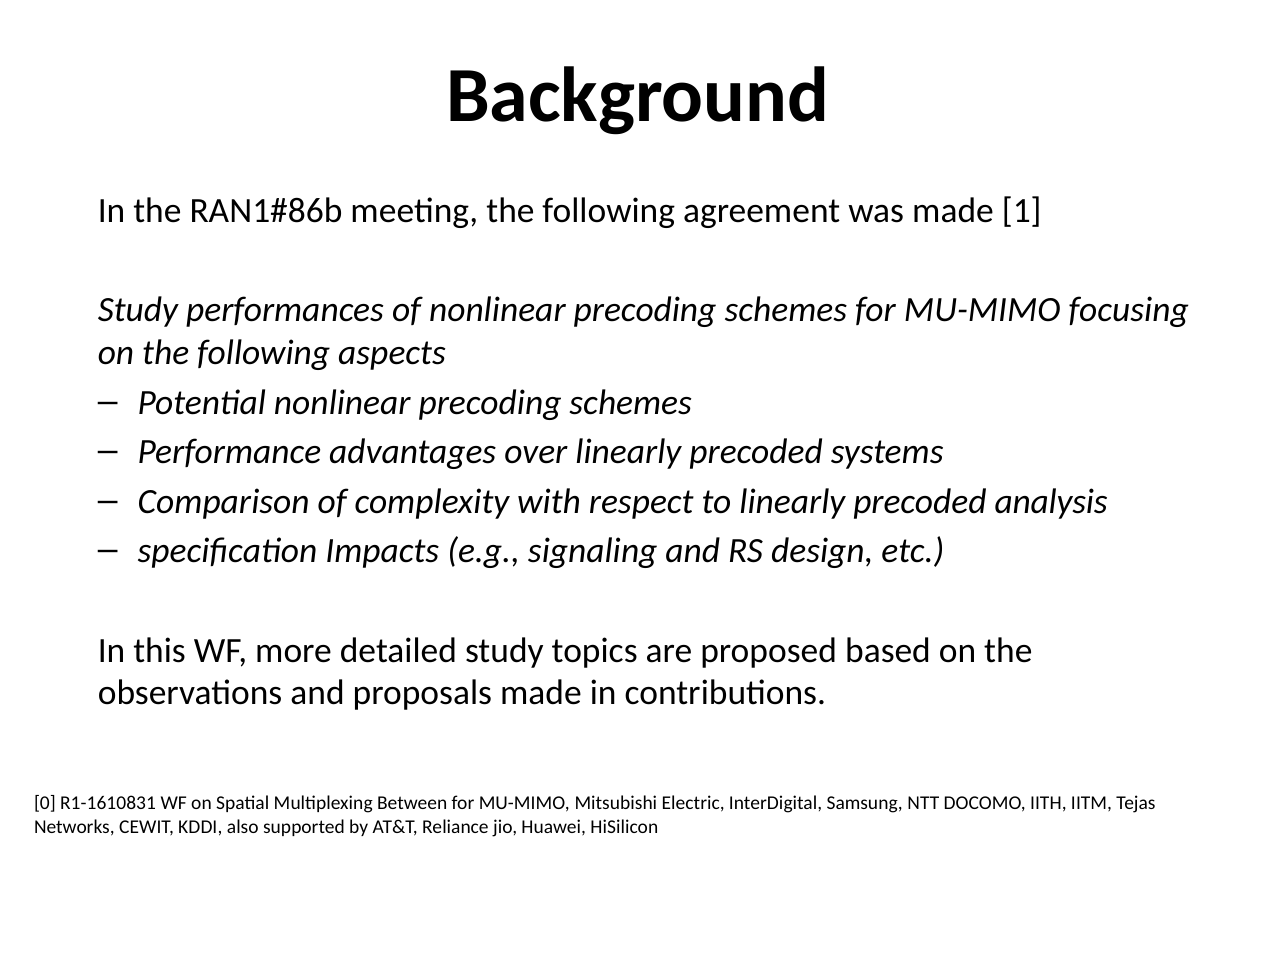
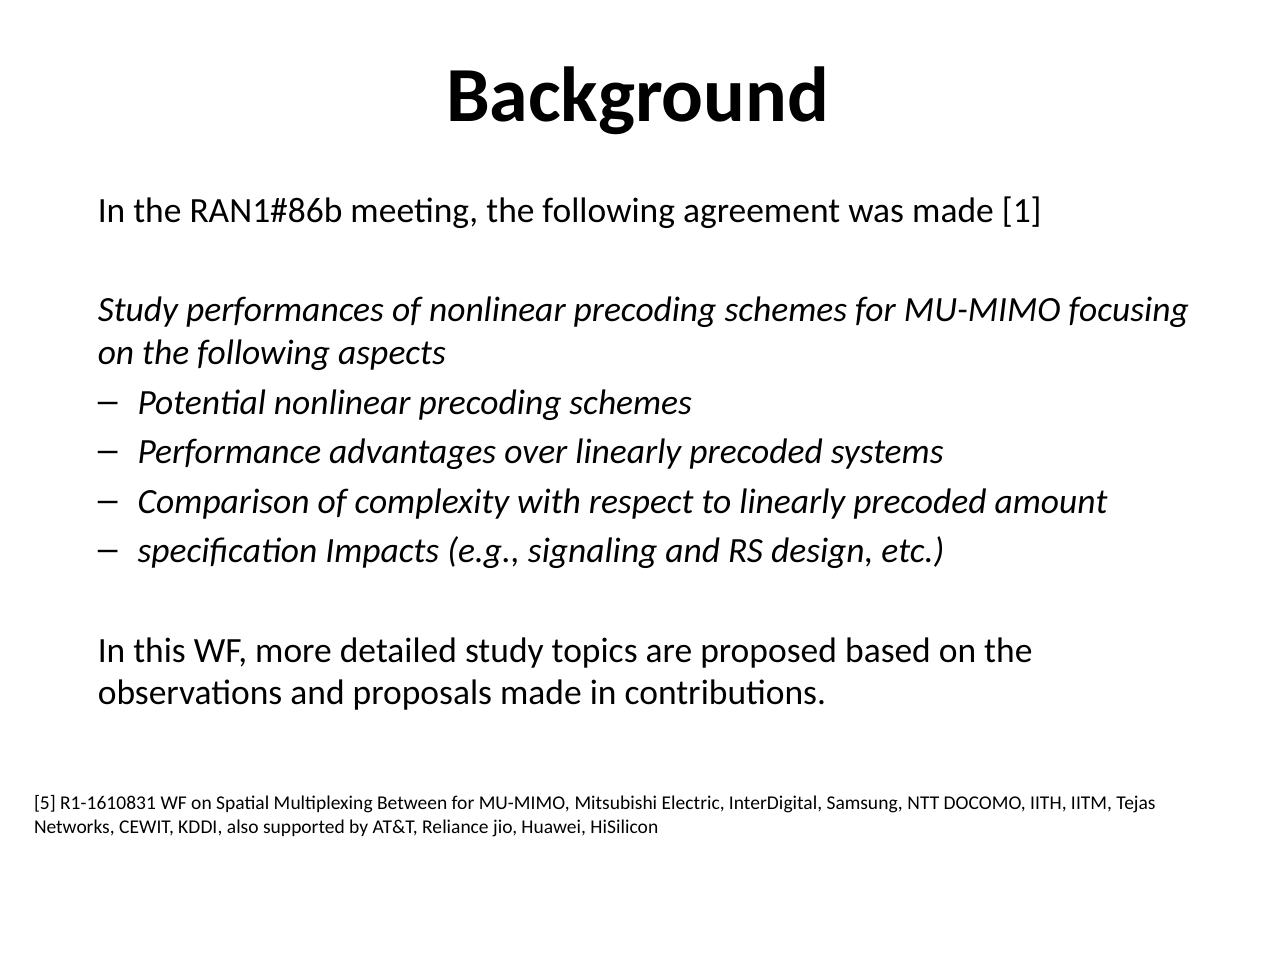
analysis: analysis -> amount (1051, 502)
0: 0 -> 5 (45, 803)
